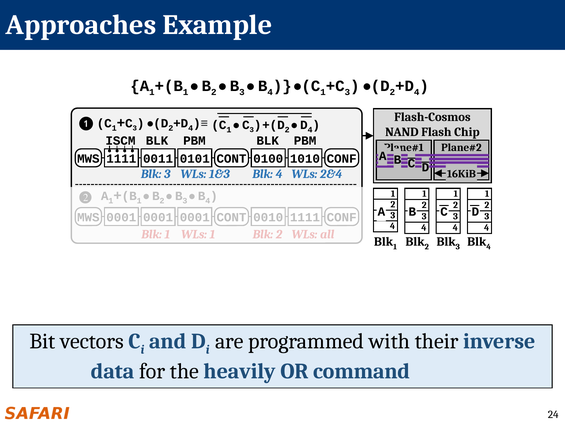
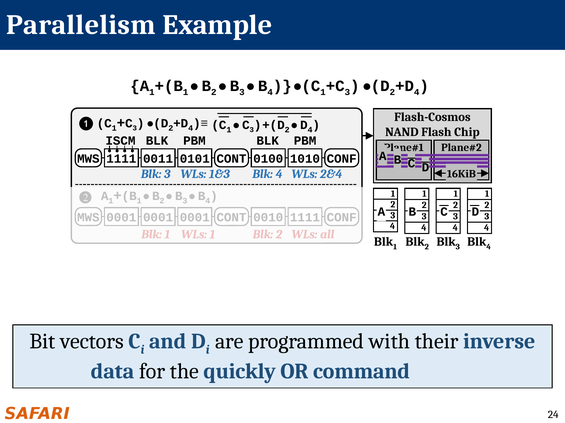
Approaches: Approaches -> Parallelism (81, 25)
heavily: heavily -> quickly (240, 372)
